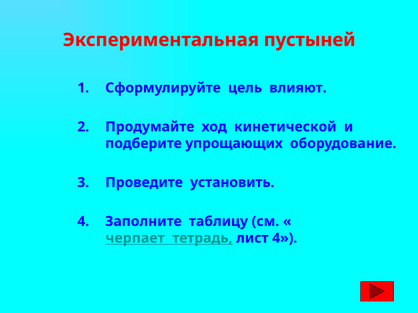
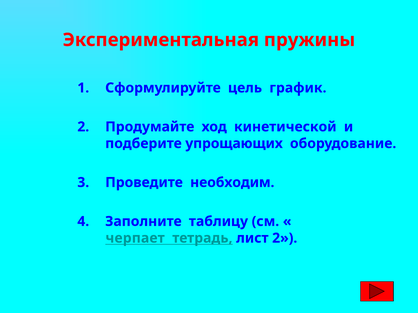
пустыней: пустыней -> пружины (310, 40)
влияют: влияют -> график (298, 88)
установить: установить -> необходим (232, 183)
лист 4: 4 -> 2 (285, 238)
